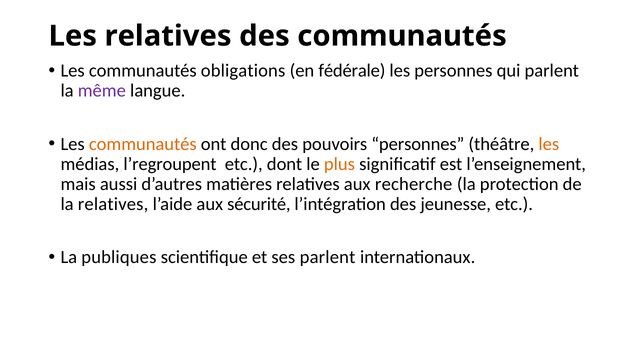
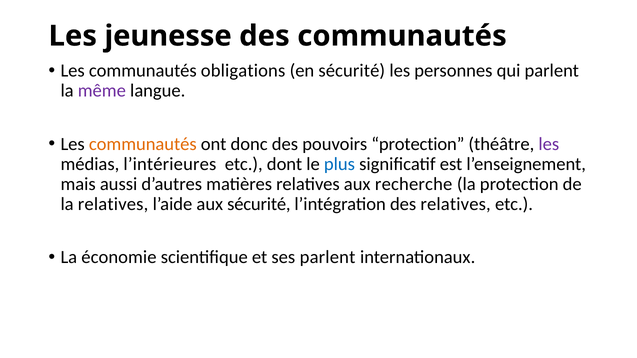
Les relatives: relatives -> jeunesse (168, 36)
en fédérale: fédérale -> sécurité (352, 71)
pouvoirs personnes: personnes -> protection (418, 144)
les colour: orange -> purple (549, 144)
l’regroupent: l’regroupent -> l’intérieures (170, 164)
plus colour: orange -> blue (339, 164)
des jeunesse: jeunesse -> relatives (456, 204)
publiques: publiques -> économie (119, 257)
